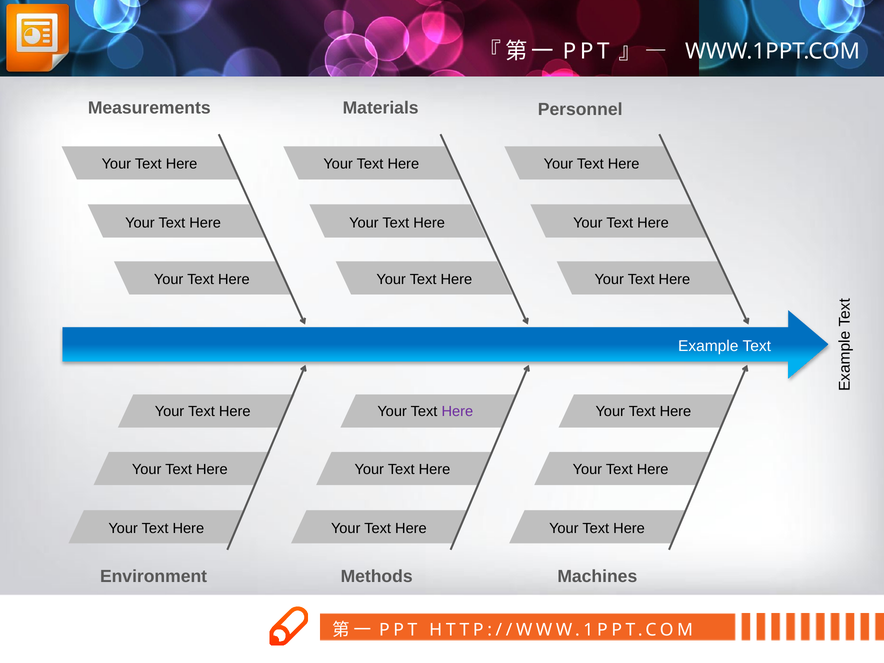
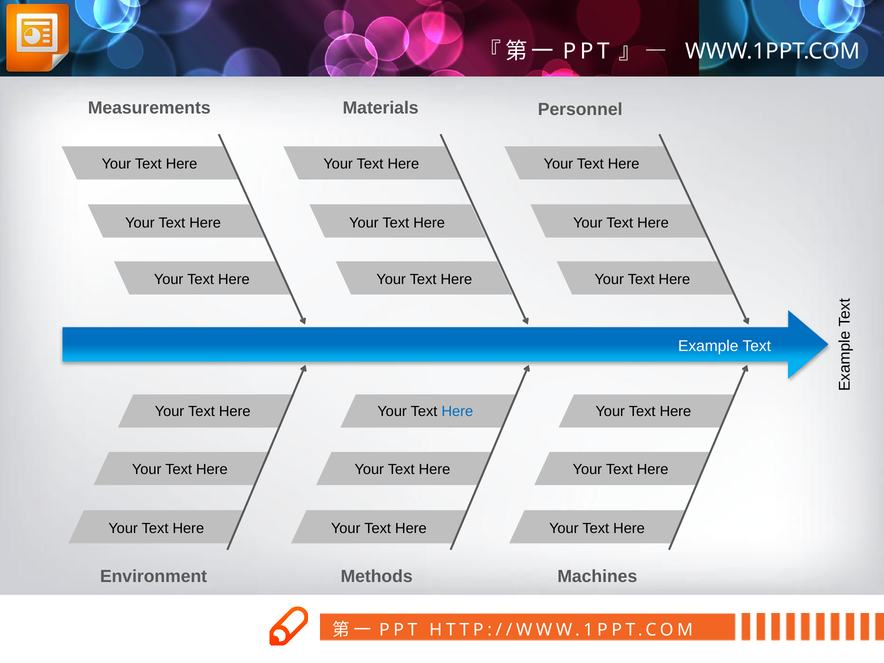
Here colour: purple -> blue (457, 411)
